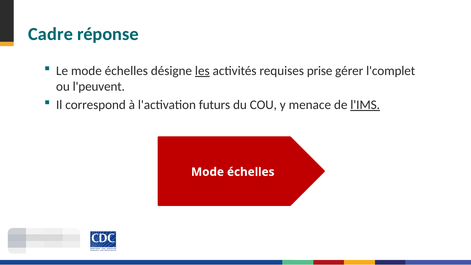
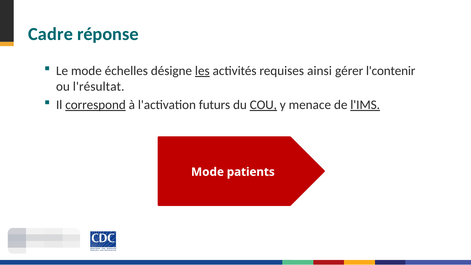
prise: prise -> ainsi (320, 71)
l'complet: l'complet -> l'contenir (391, 71)
l'peuvent: l'peuvent -> l'résultat (99, 87)
correspond underline: none -> present (96, 105)
COU underline: none -> present (263, 105)
échelles: échelles -> patients (251, 172)
